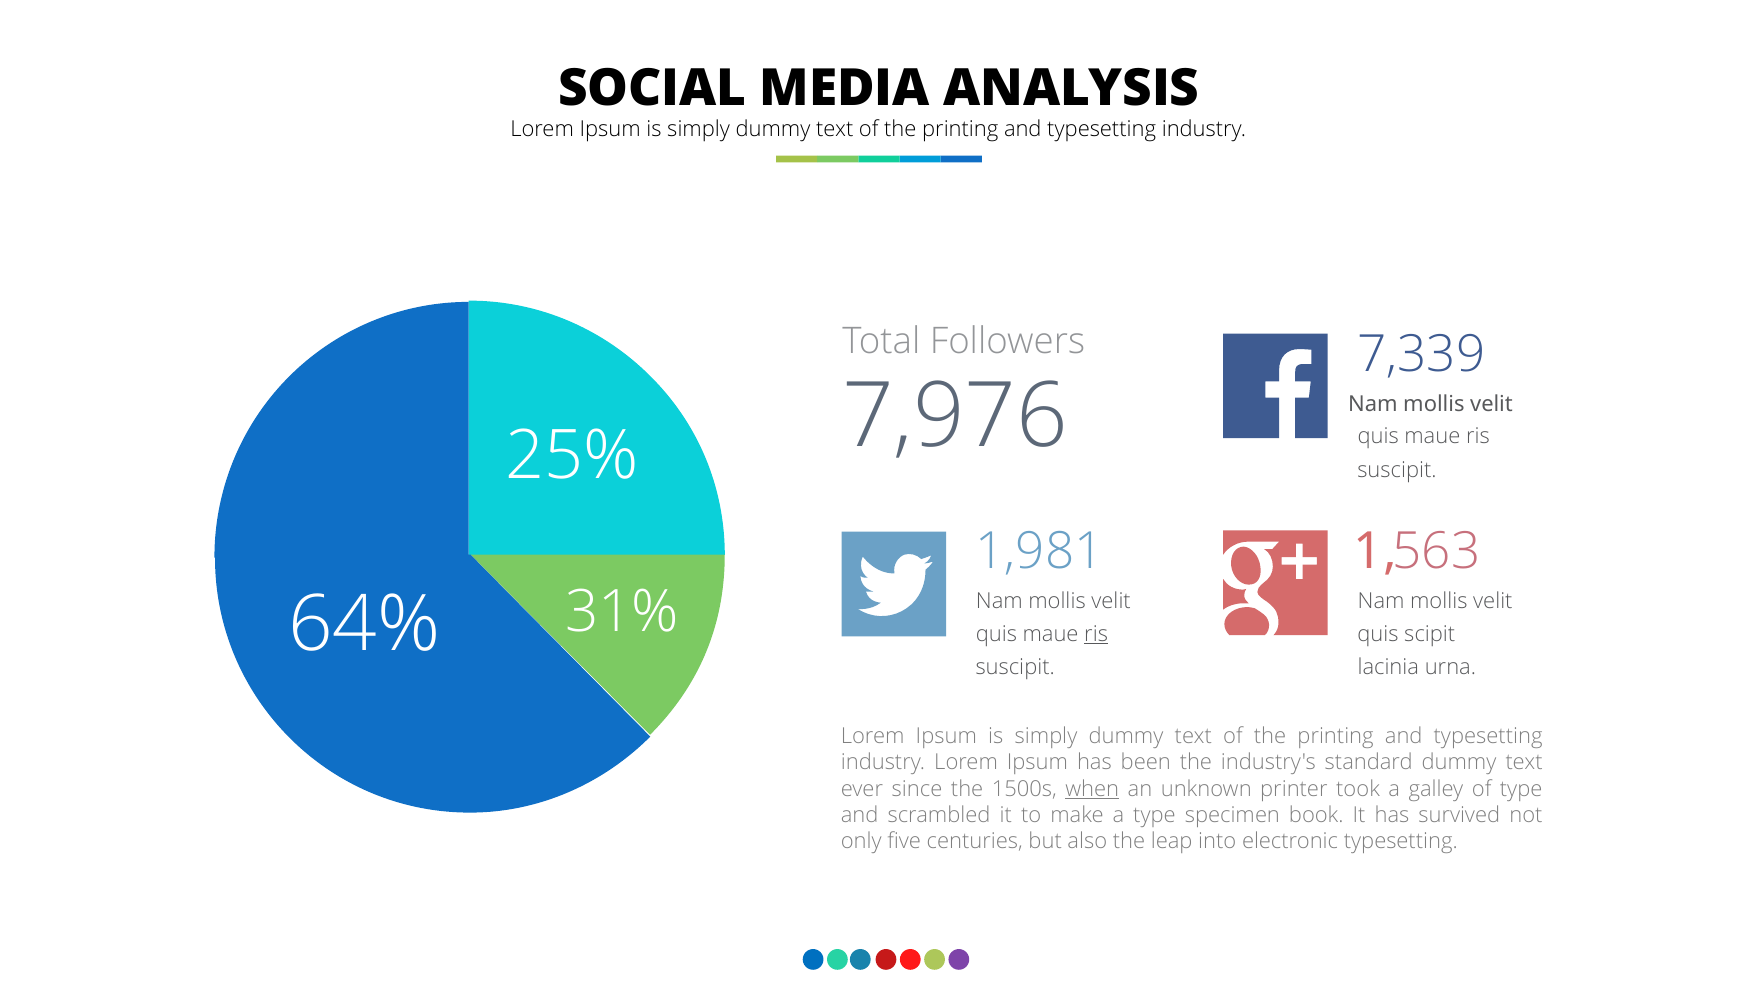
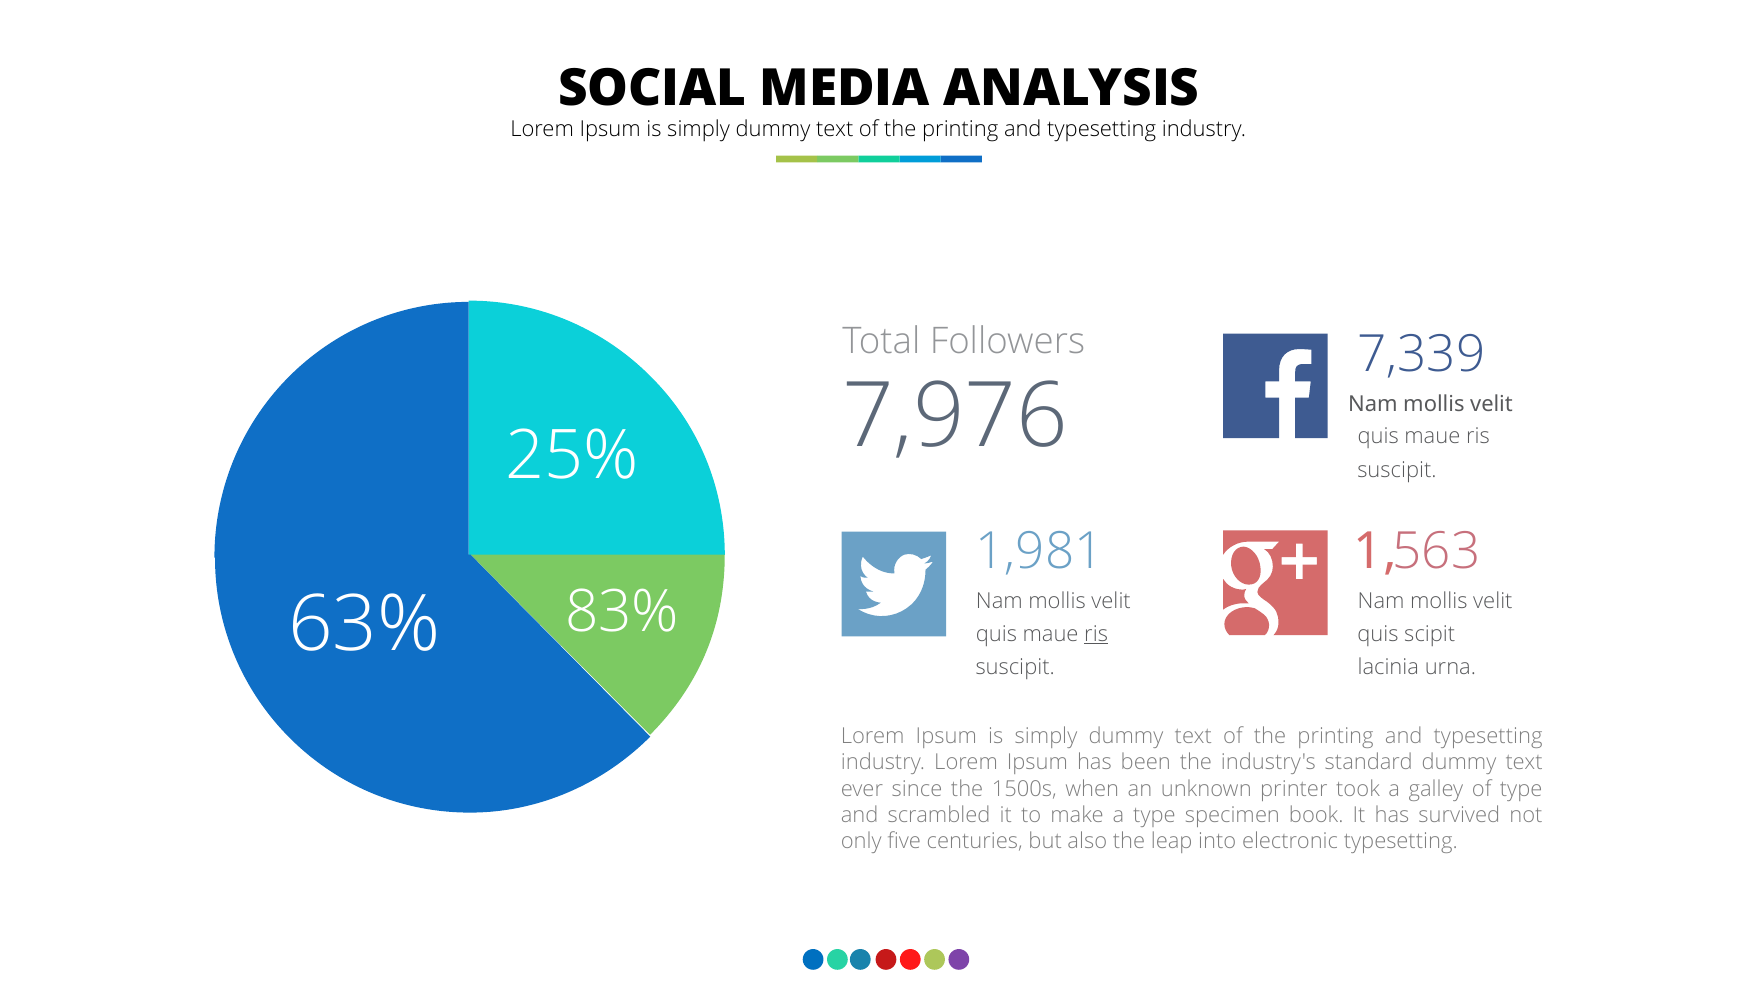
31%: 31% -> 83% (622, 612)
64%: 64% -> 63% (364, 625)
when underline: present -> none (1092, 789)
